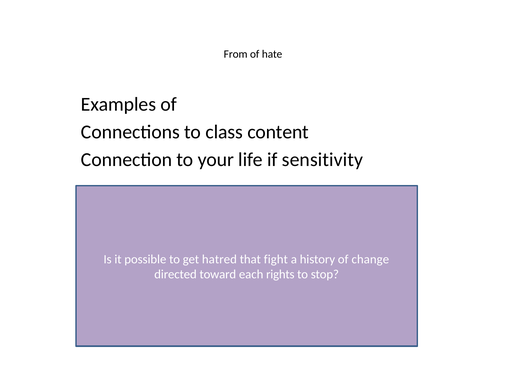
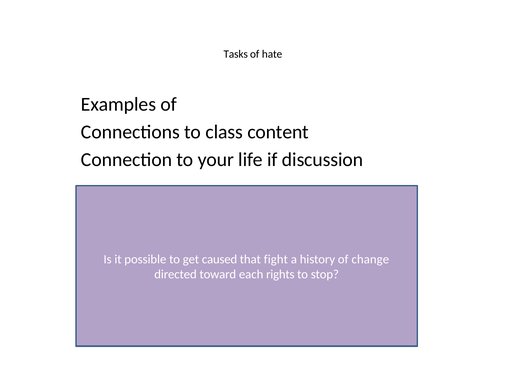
From: From -> Tasks (236, 54)
sensitivity: sensitivity -> discussion (323, 159)
hatred: hatred -> caused (220, 259)
